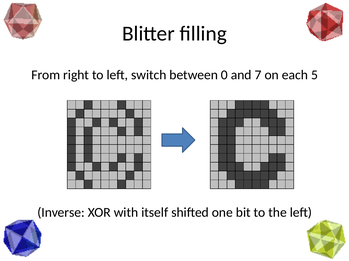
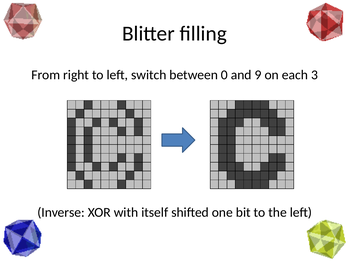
7: 7 -> 9 (258, 75)
5: 5 -> 3 (314, 75)
